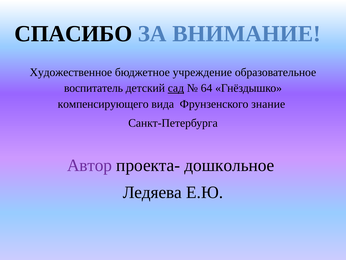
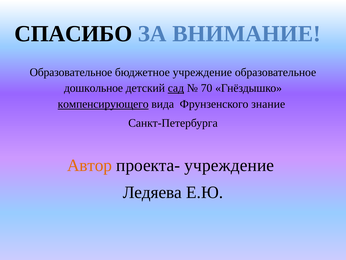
Художественное: Художественное -> Образовательное (71, 72)
воспитатель: воспитатель -> дошкольное (93, 88)
64: 64 -> 70 (207, 88)
компенсирующего underline: none -> present (103, 104)
Автор colour: purple -> orange (90, 165)
проекта- дошкольное: дошкольное -> учреждение (229, 165)
